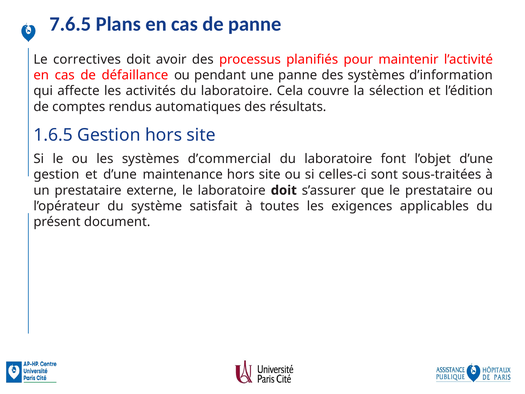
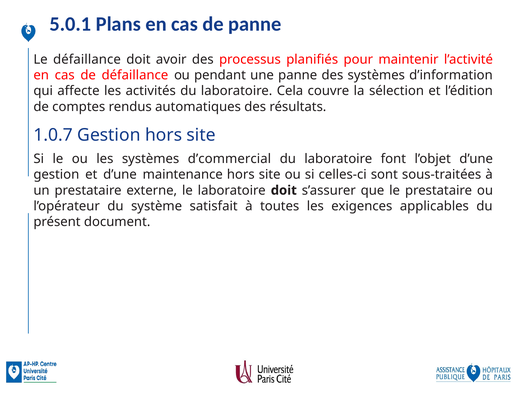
7.6.5: 7.6.5 -> 5.0.1 (70, 24)
Le correctives: correctives -> défaillance (87, 59)
1.6.5: 1.6.5 -> 1.0.7 (53, 135)
